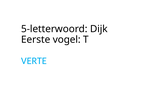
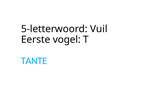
Dijk: Dijk -> Vuil (99, 29)
VERTE: VERTE -> TANTE (34, 61)
